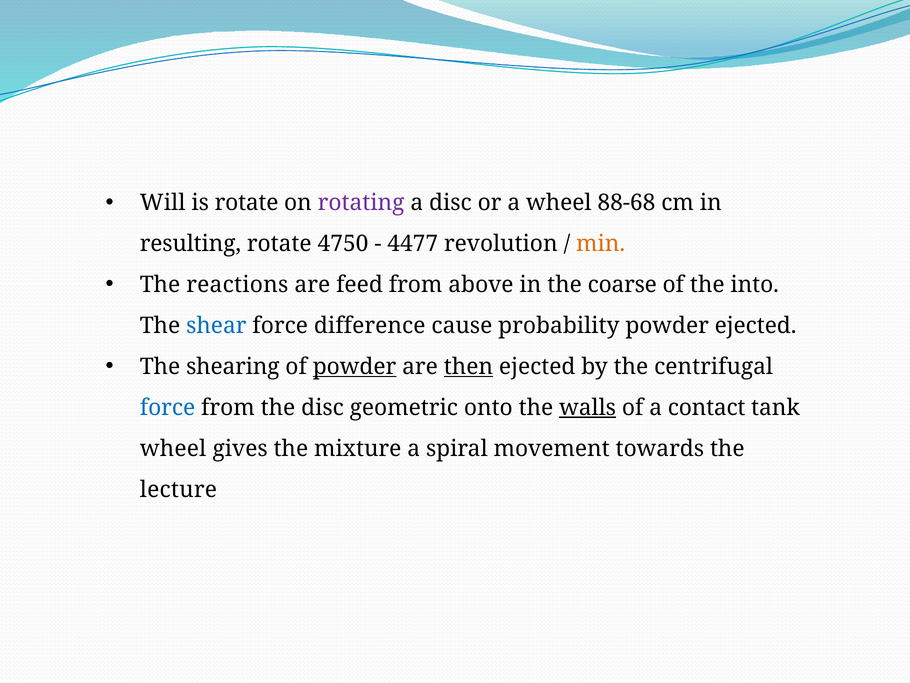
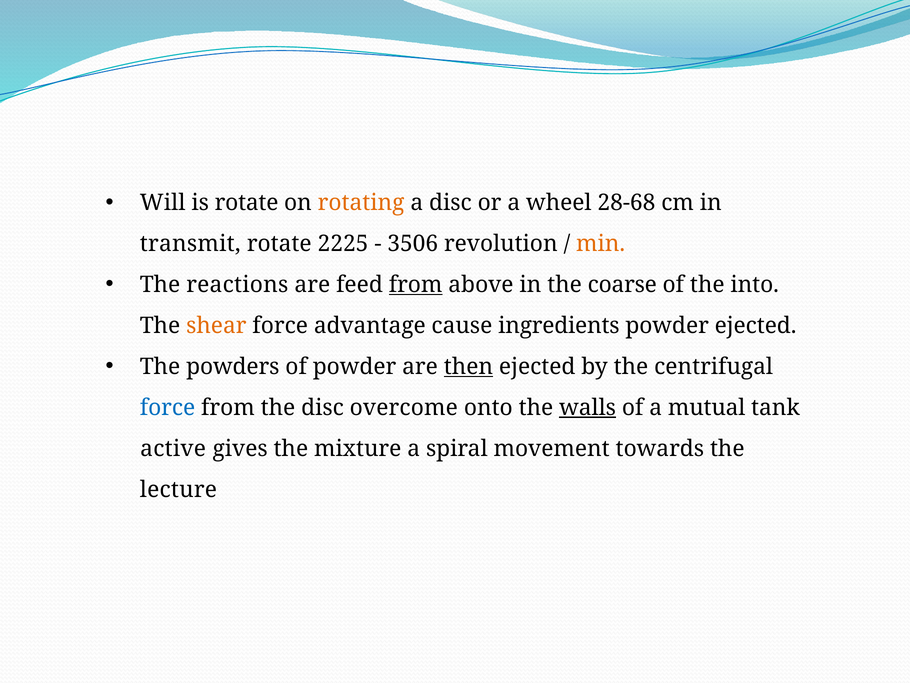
rotating colour: purple -> orange (361, 203)
88-68: 88-68 -> 28-68 (626, 203)
resulting: resulting -> transmit (190, 244)
4750: 4750 -> 2225 (343, 244)
4477: 4477 -> 3506 (413, 244)
from underline: none -> present (416, 284)
shear colour: blue -> orange (216, 325)
difference: difference -> advantage (370, 325)
probability: probability -> ingredients (559, 325)
shearing: shearing -> powders (233, 366)
powder underline: present -> none (355, 366)
geometric: geometric -> overcome (404, 407)
contact: contact -> mutual (707, 407)
wheel: wheel -> active (173, 448)
